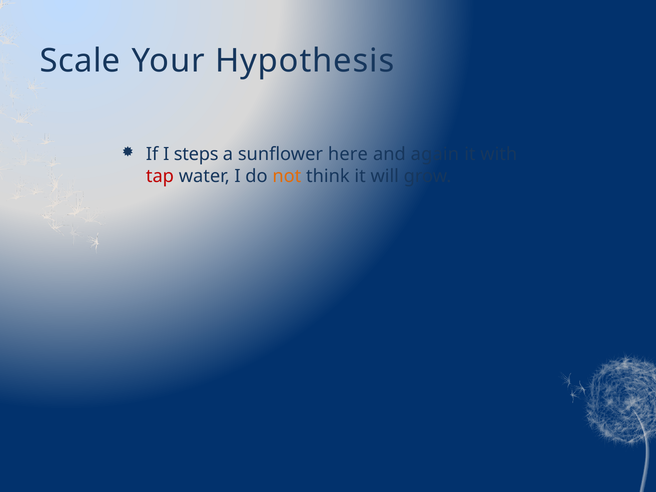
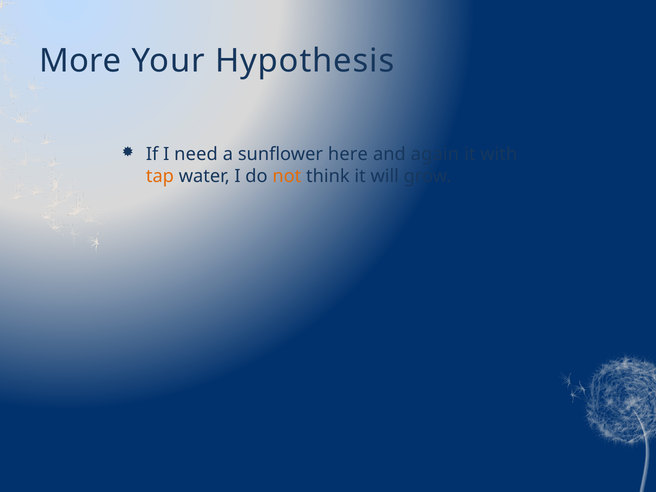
Scale: Scale -> More (80, 61)
steps: steps -> need (196, 154)
tap colour: red -> orange (160, 176)
